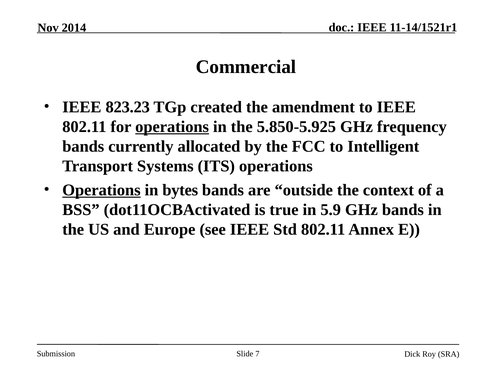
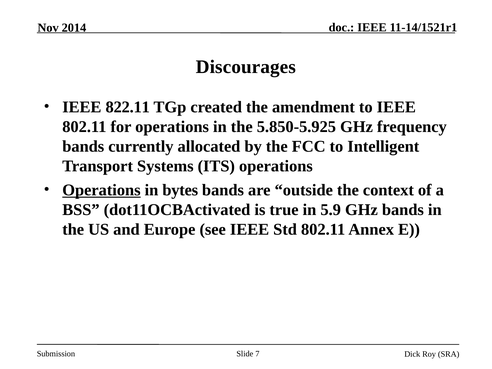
Commercial: Commercial -> Discourages (246, 67)
823.23: 823.23 -> 822.11 (128, 107)
operations underline: present -> none (172, 127)
